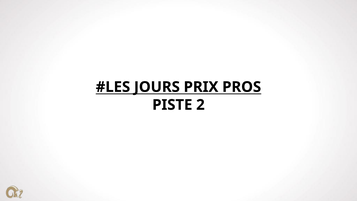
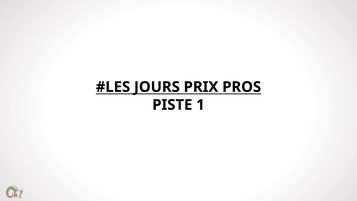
2: 2 -> 1 (200, 105)
